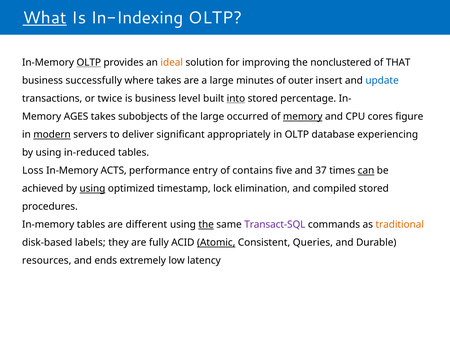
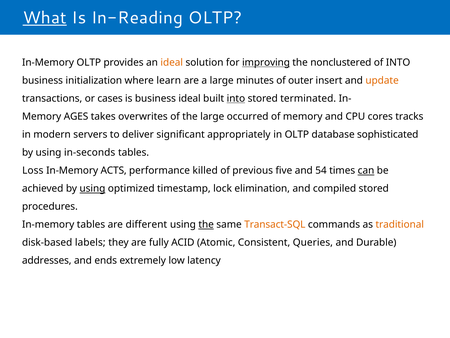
In-Indexing: In-Indexing -> In-Reading (137, 18)
OLTP underline: present -> none (89, 62)
improving underline: none -> present (266, 62)
of THAT: THAT -> INTO (398, 62)
successfully: successfully -> initialization (94, 80)
where takes: takes -> learn (169, 80)
update colour: blue -> orange (382, 80)
twice: twice -> cases (110, 98)
business level: level -> ideal (190, 98)
percentage: percentage -> terminated (308, 98)
subobjects: subobjects -> overwrites (143, 116)
memory underline: present -> none (303, 116)
figure: figure -> tracks (409, 116)
modern underline: present -> none (52, 134)
experiencing: experiencing -> sophisticated (388, 134)
in-reduced: in-reduced -> in-seconds (90, 152)
entry: entry -> killed (205, 170)
contains: contains -> previous (253, 170)
37: 37 -> 54 (321, 170)
Transact-SQL colour: purple -> orange (275, 224)
Atomic underline: present -> none (216, 242)
resources: resources -> addresses (47, 260)
